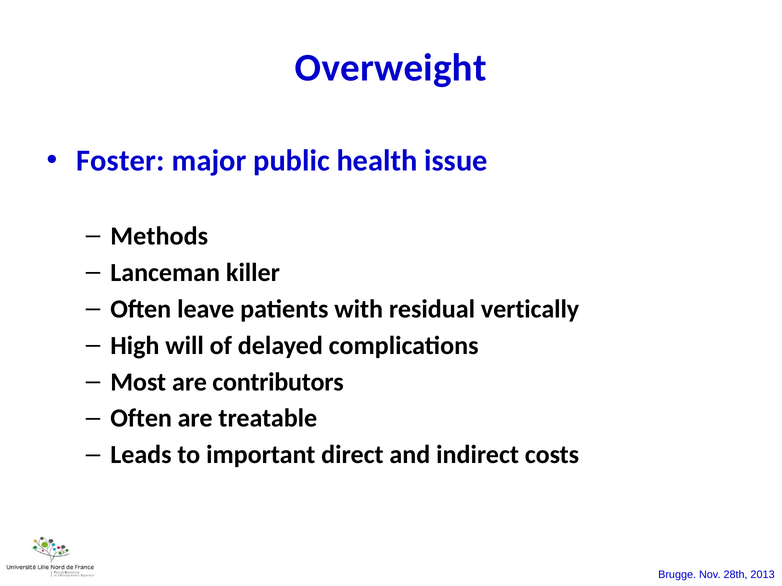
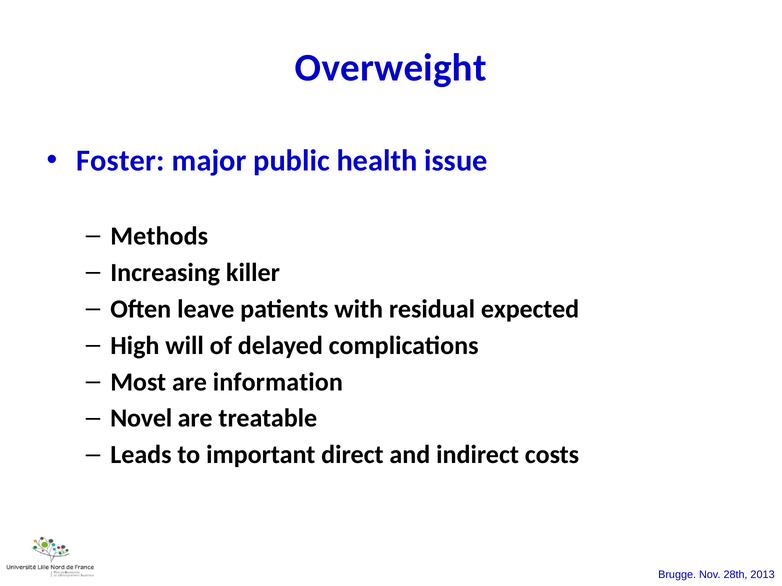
Lanceman: Lanceman -> Increasing (165, 273)
vertically: vertically -> expected (530, 309)
contributors: contributors -> information (278, 382)
Often: Often -> Novel (141, 419)
